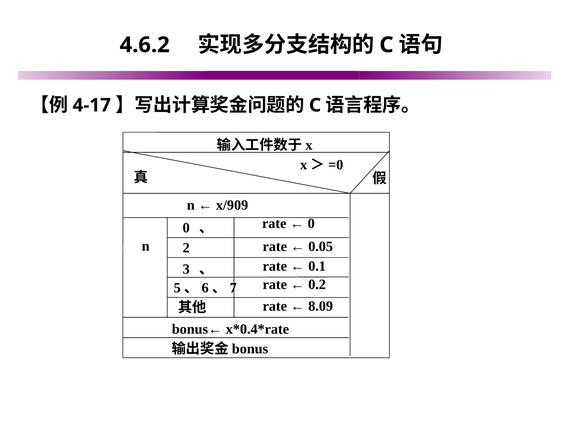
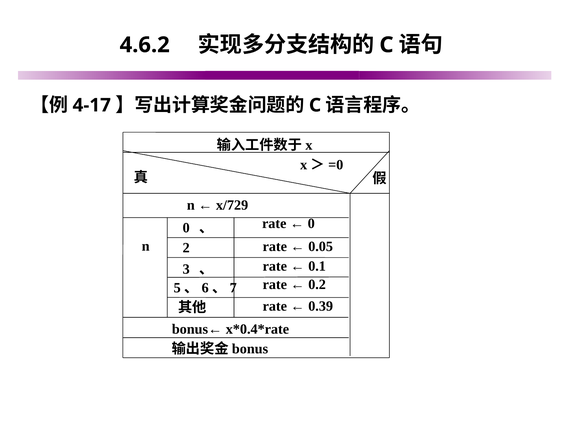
x/909: x/909 -> x/729 (232, 205)
8.09: 8.09 -> 0.39 (321, 306)
